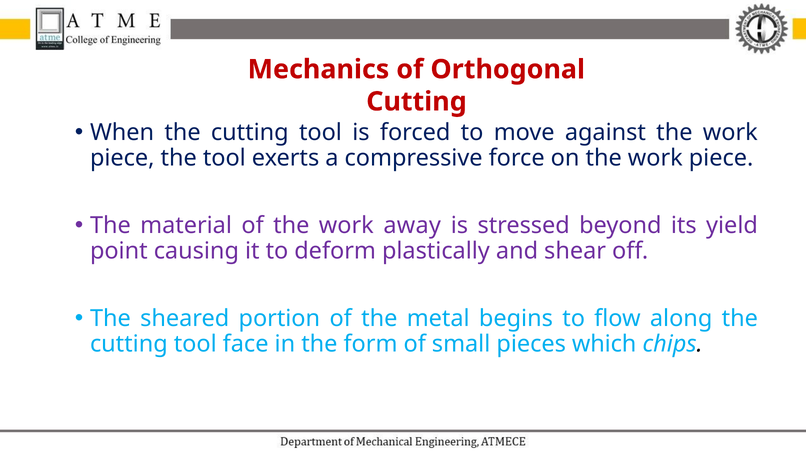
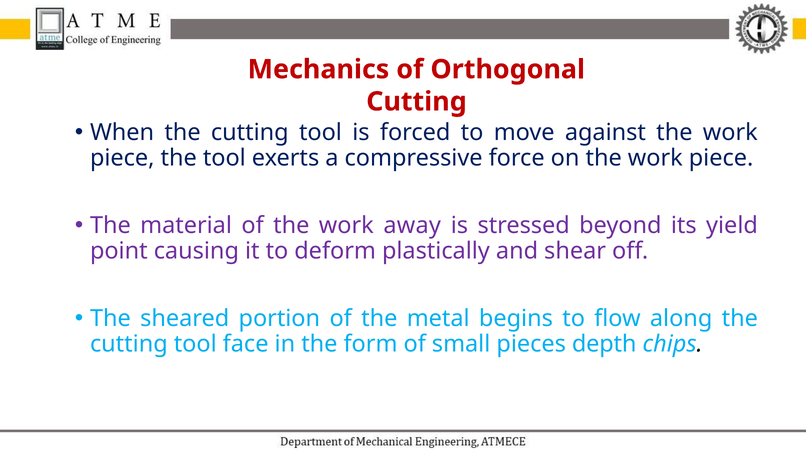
which: which -> depth (604, 344)
